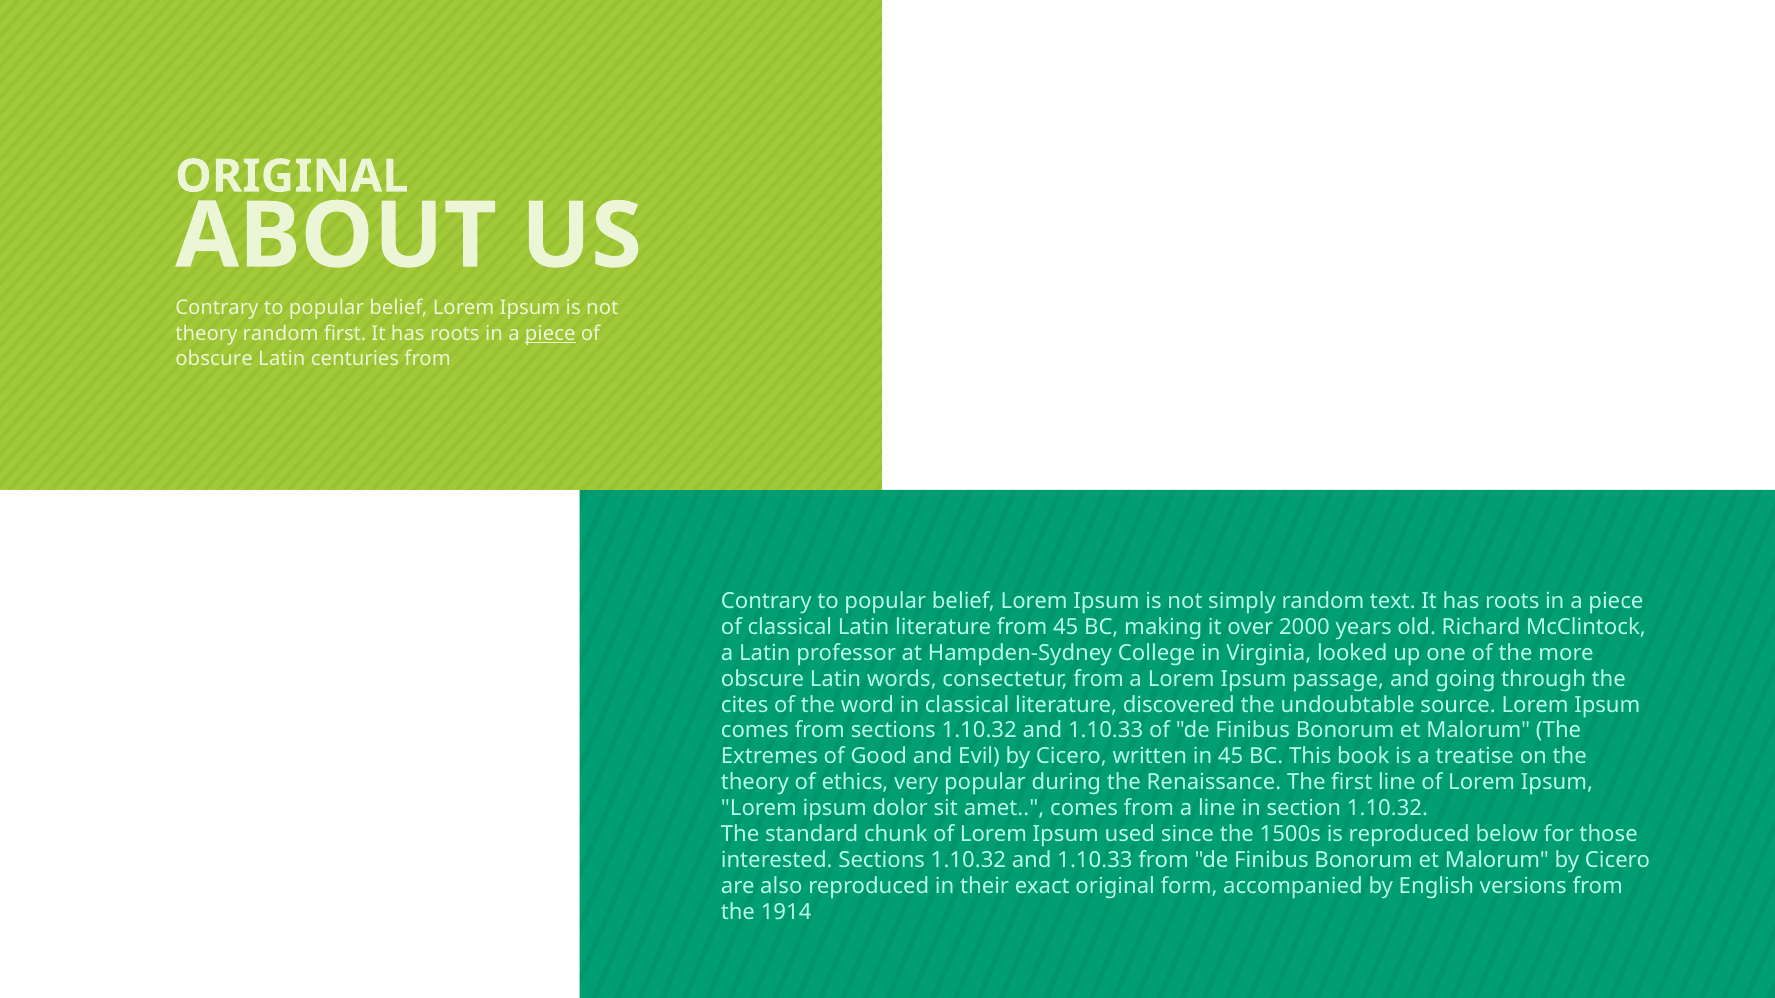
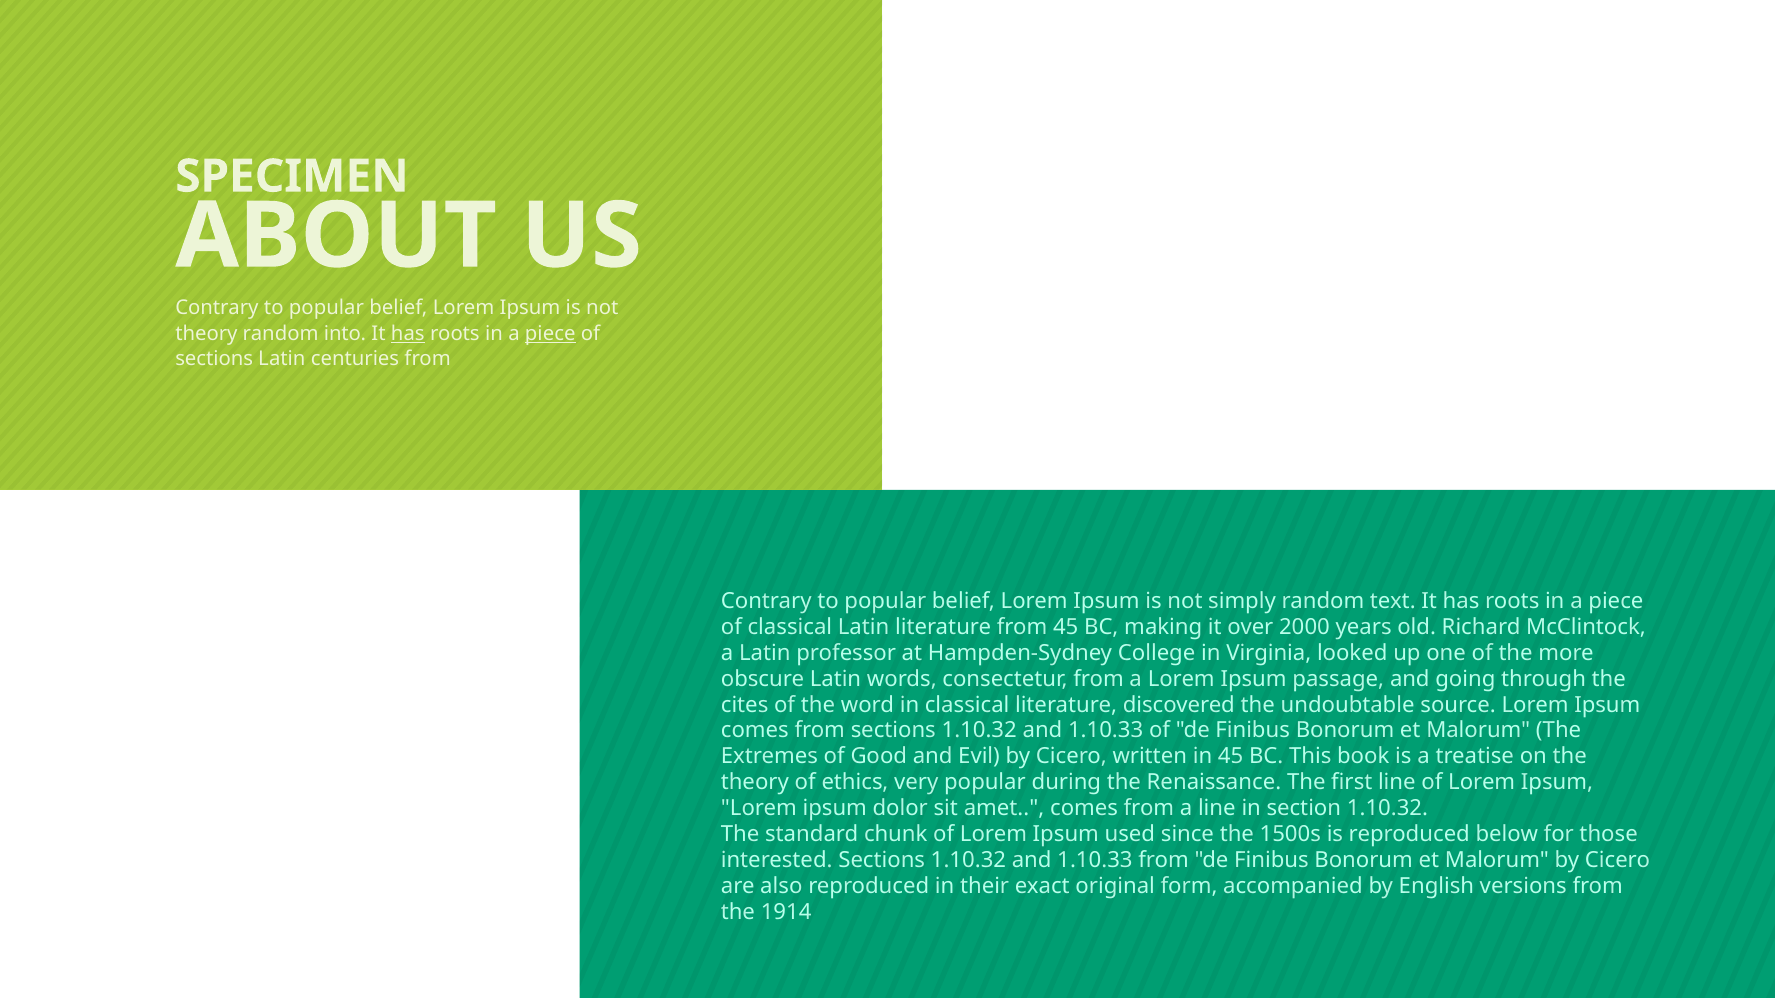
ORIGINAL: ORIGINAL -> SPECIMEN (292, 176)
random first: first -> into (345, 334)
has underline: none -> present (408, 334)
obscure: obscure -> sections (214, 359)
